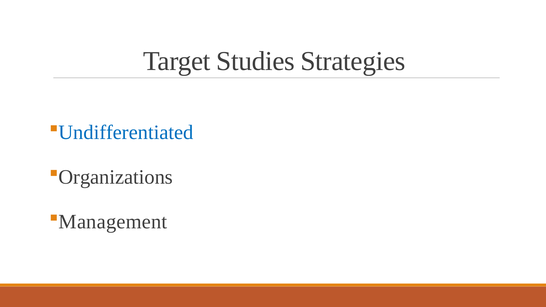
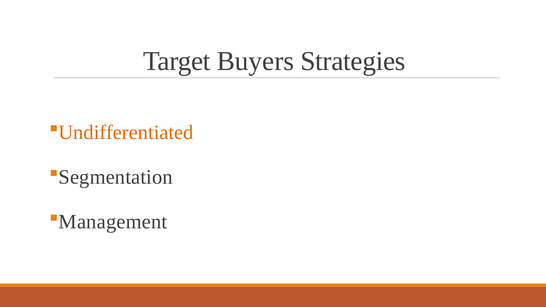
Studies: Studies -> Buyers (255, 61)
Undifferentiated colour: blue -> orange (126, 132)
Organizations: Organizations -> Segmentation (116, 177)
